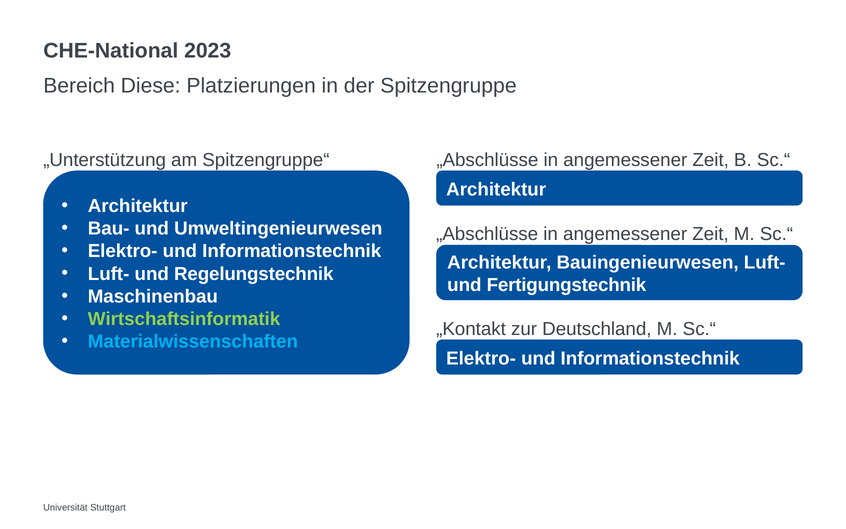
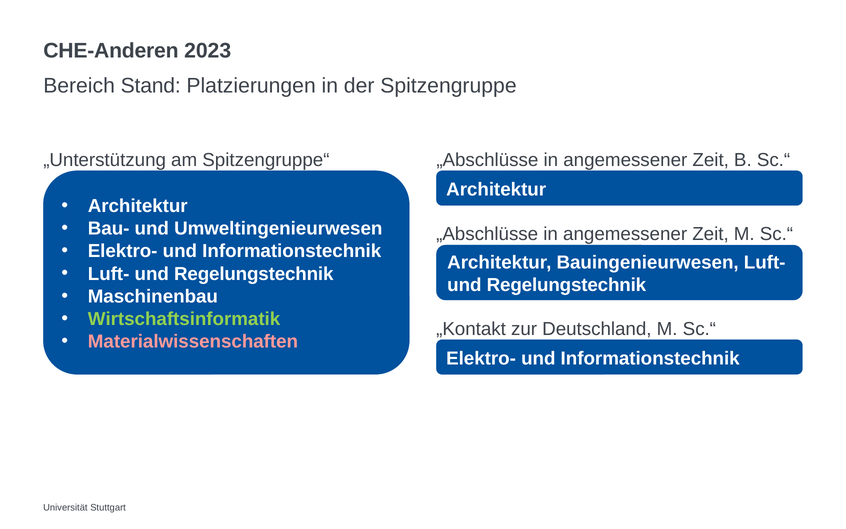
CHE-National: CHE-National -> CHE-Anderen (111, 51)
Diese: Diese -> Stand (151, 86)
Fertigungstechnik: Fertigungstechnik -> Regelungstechnik (566, 285)
Materialwissenschaften colour: light blue -> pink (193, 341)
